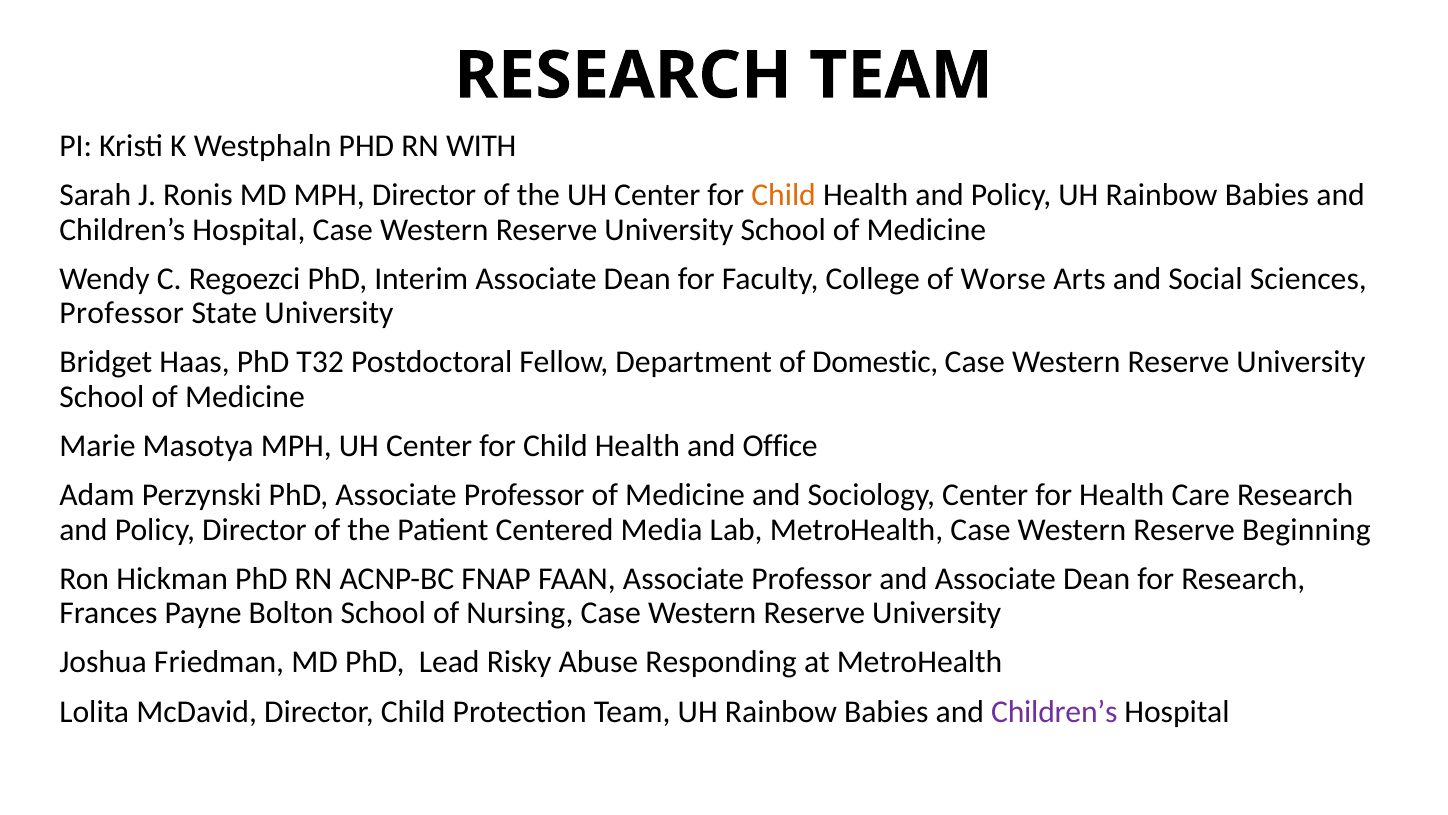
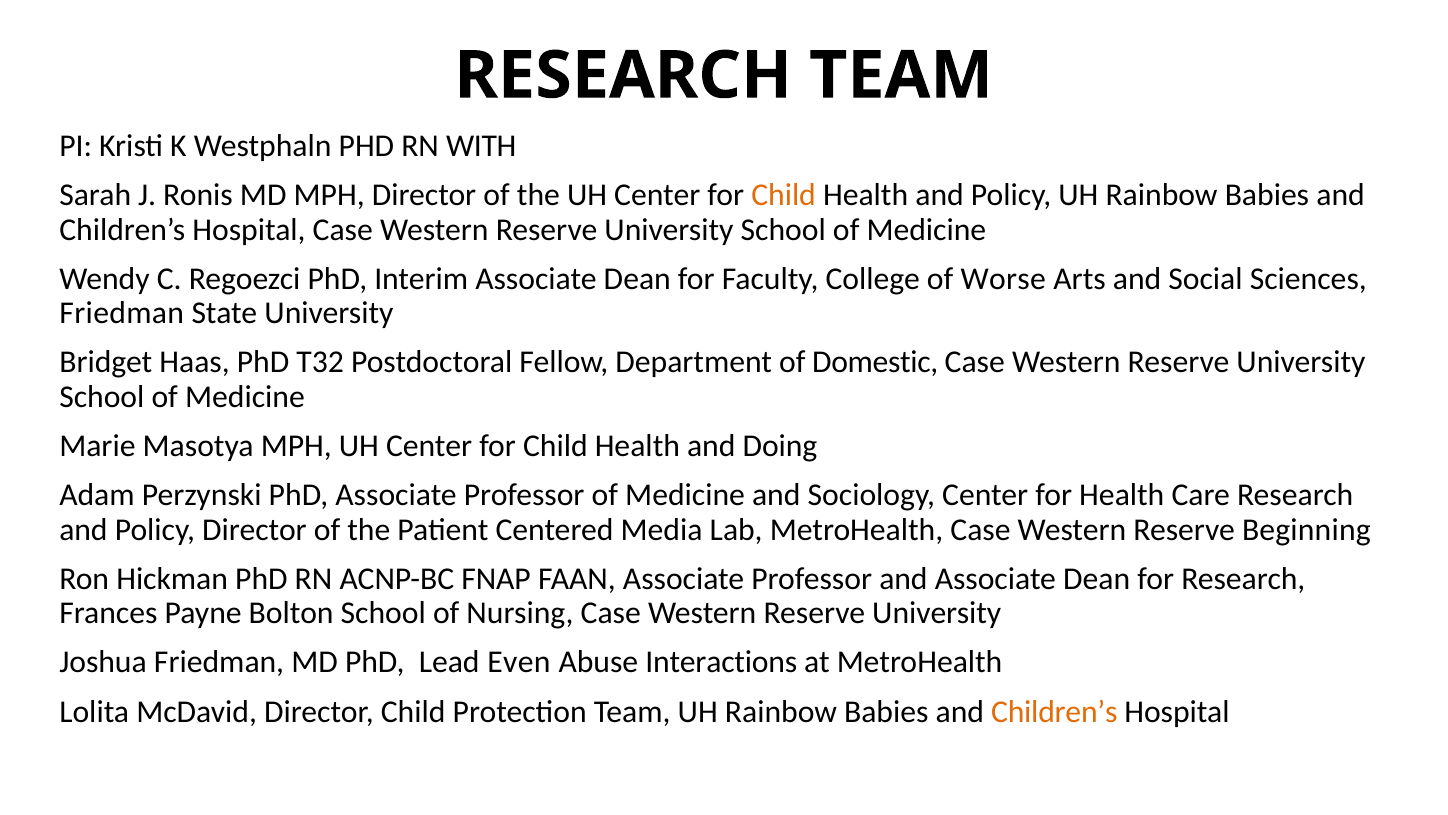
Professor: Professor -> Friedman (122, 313)
Office: Office -> Doing (780, 446)
Risky: Risky -> Even (519, 662)
Responding: Responding -> Interactions (721, 662)
Children’s colour: purple -> orange (1054, 711)
